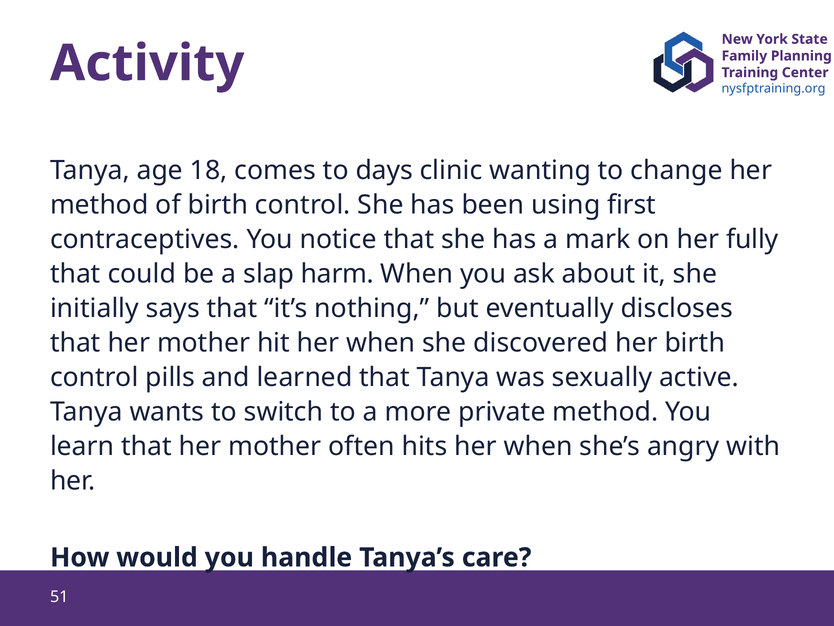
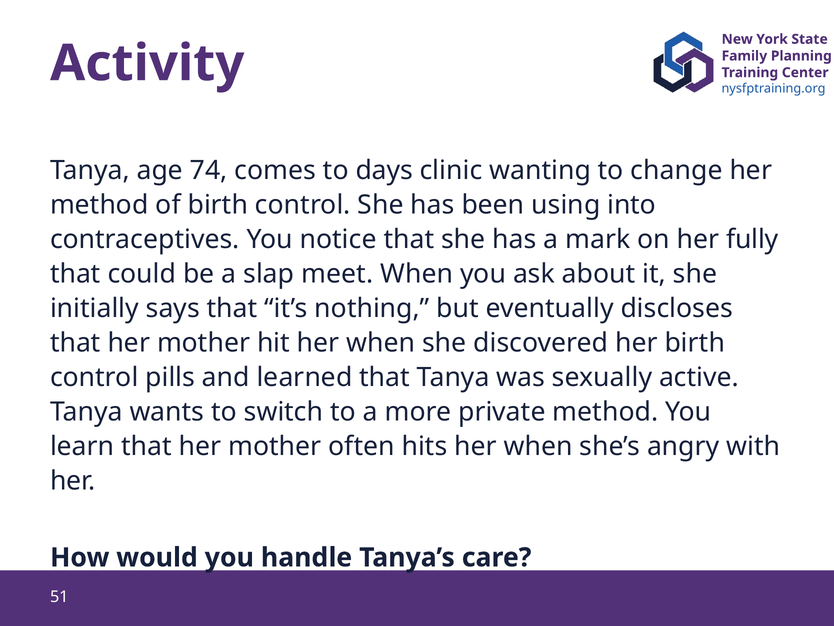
18: 18 -> 74 (209, 170)
first: first -> into (632, 205)
harm: harm -> meet (337, 274)
